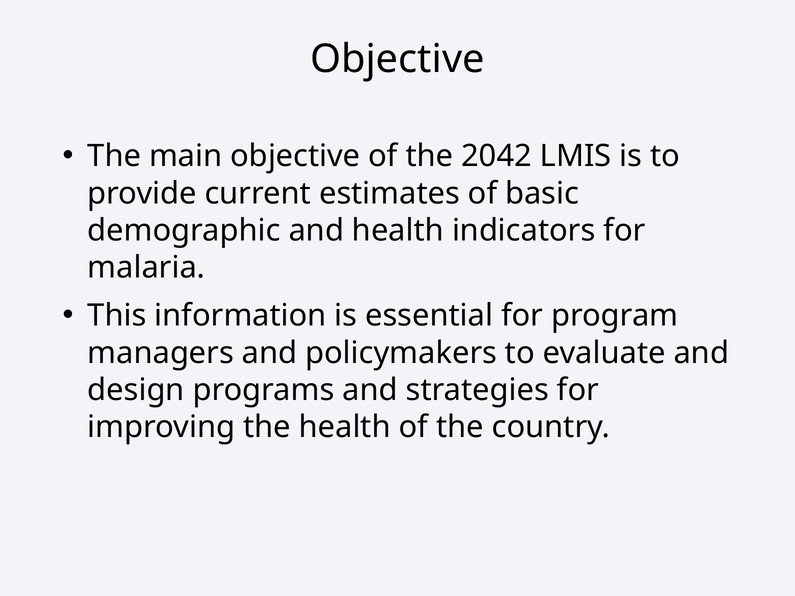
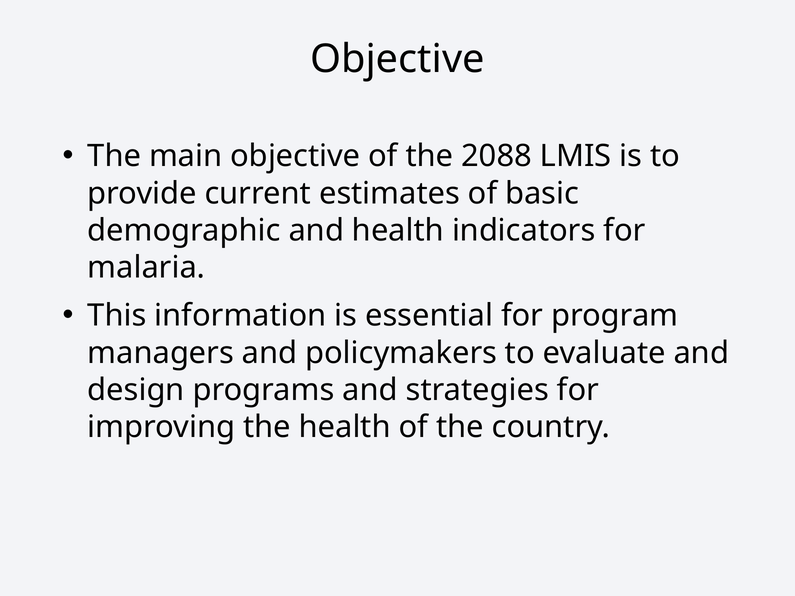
2042: 2042 -> 2088 (497, 156)
